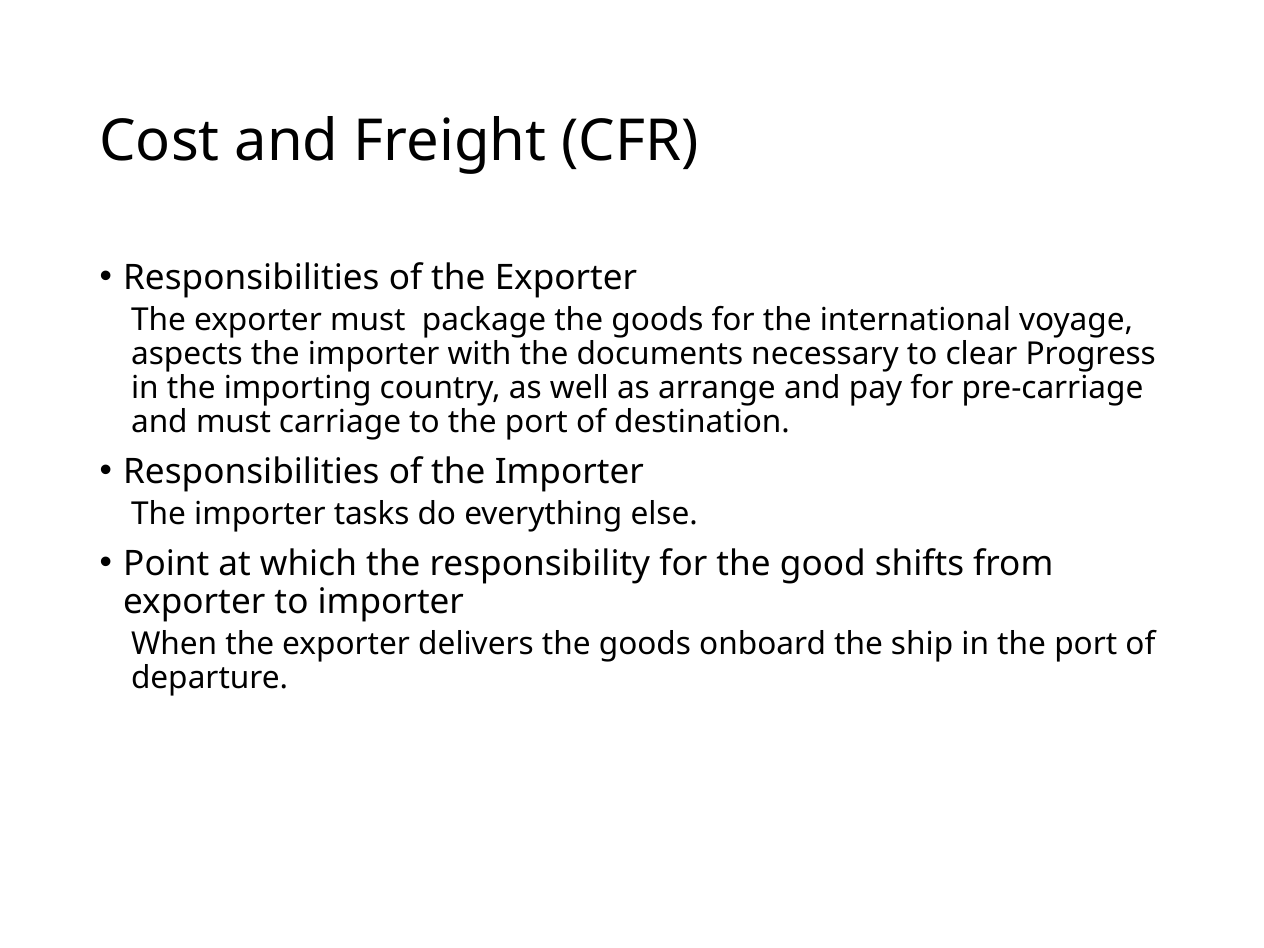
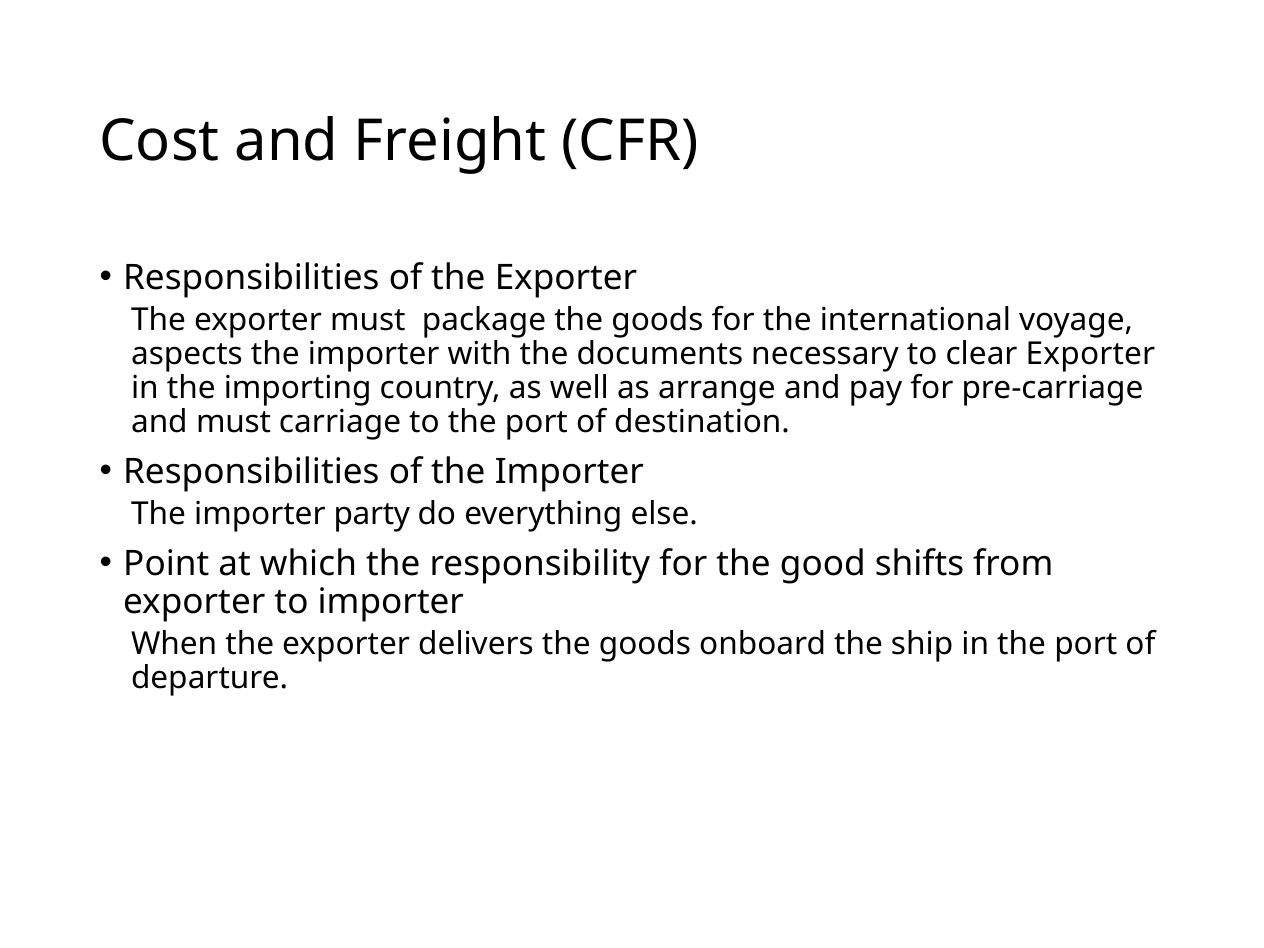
clear Progress: Progress -> Exporter (1090, 354)
tasks: tasks -> party (372, 514)
